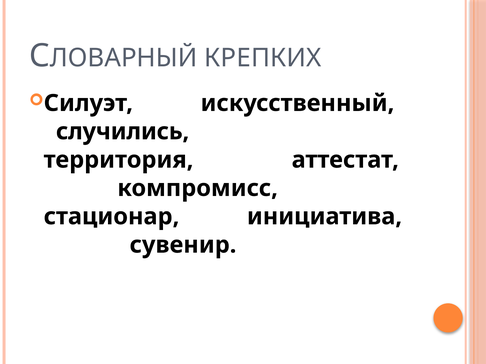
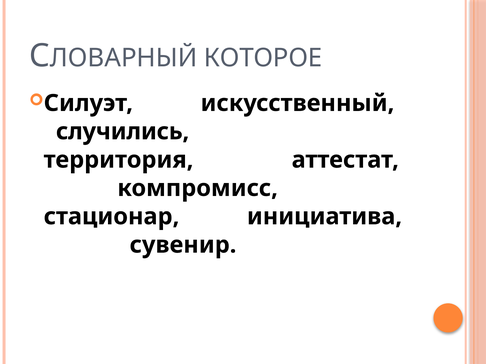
КРЕПКИХ: КРЕПКИХ -> КОТОРОЕ (263, 58)
